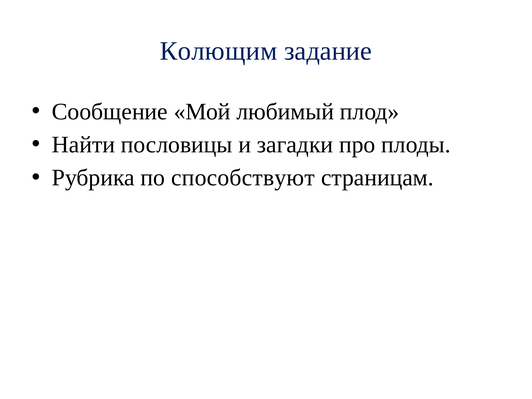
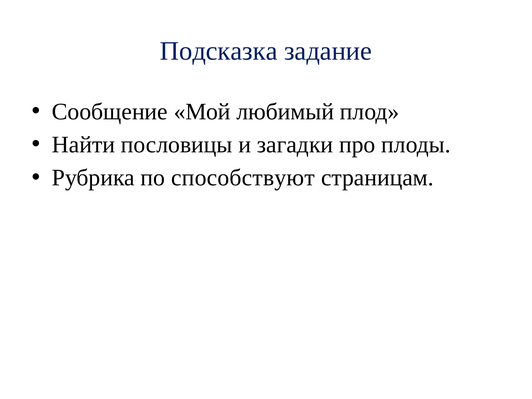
Колющим: Колющим -> Подсказка (219, 51)
